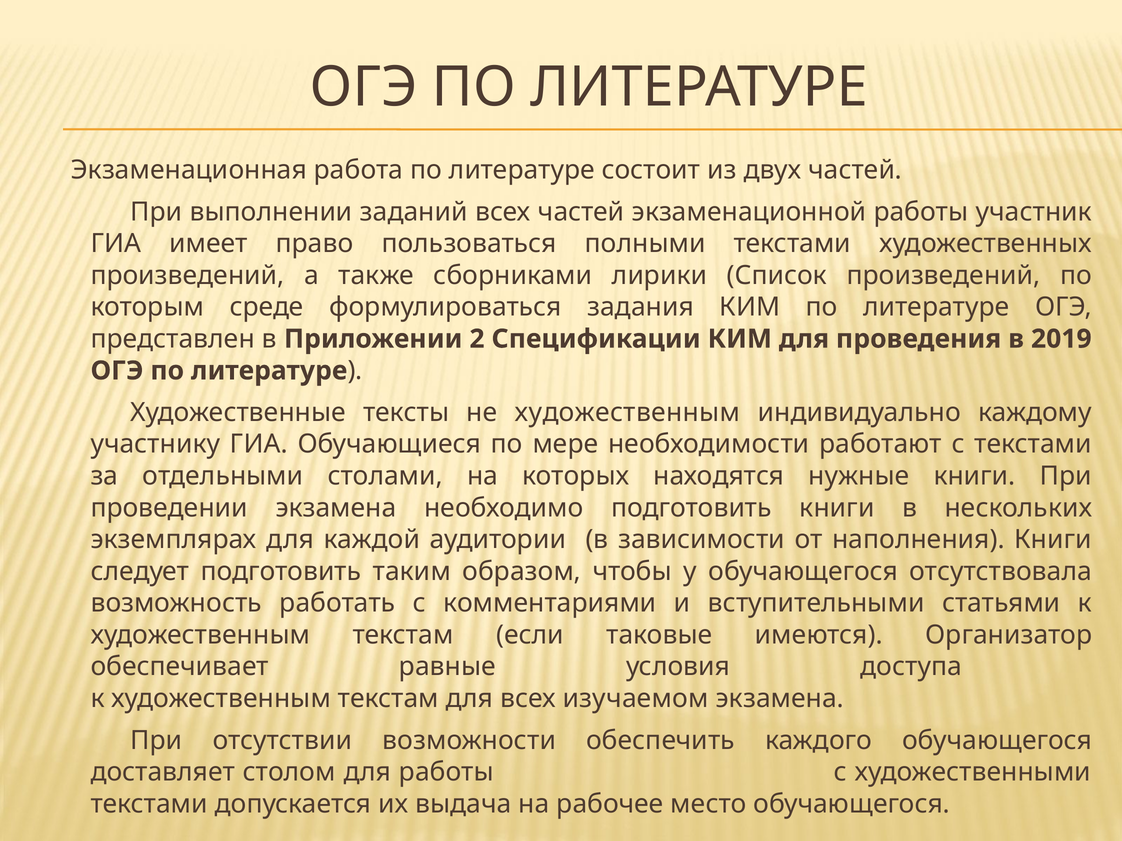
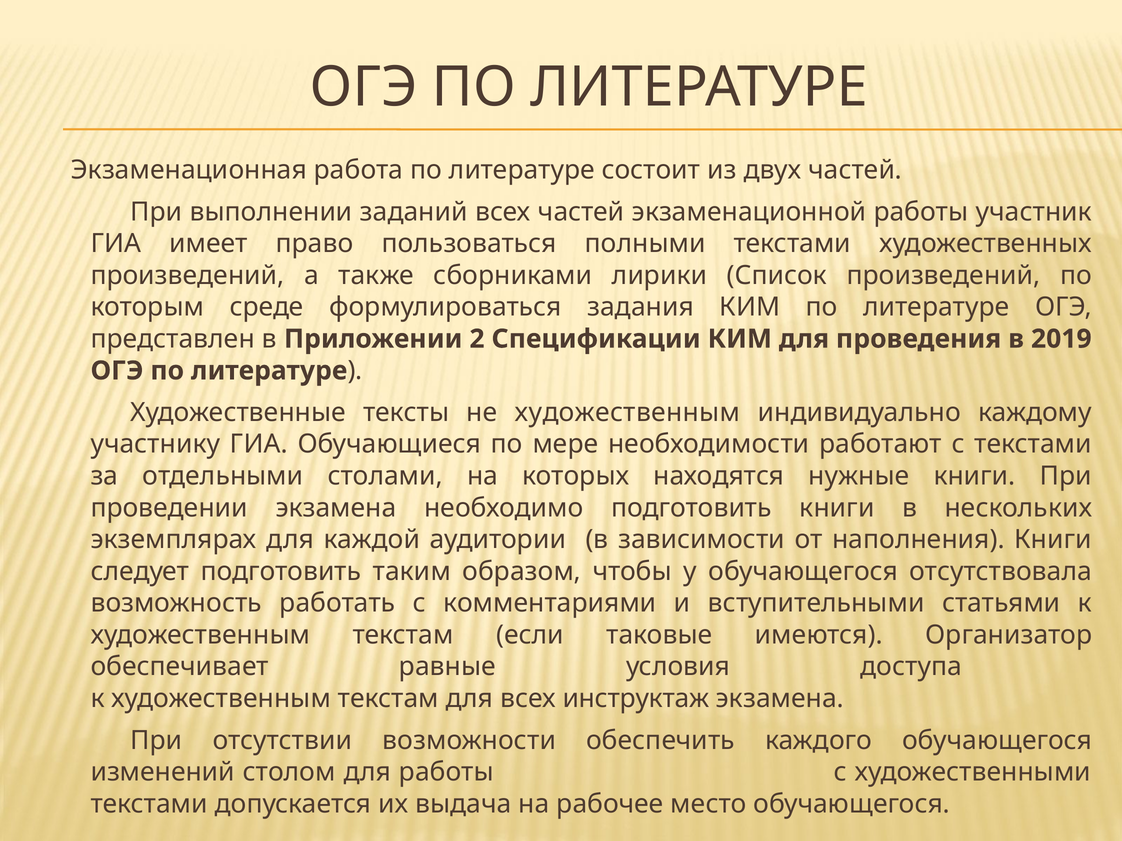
изучаемом: изучаемом -> инструктаж (636, 699)
доставляет: доставляет -> изменений (163, 773)
